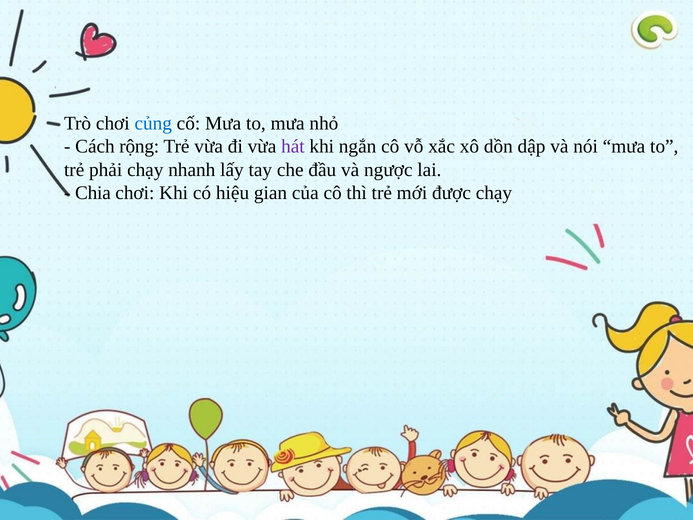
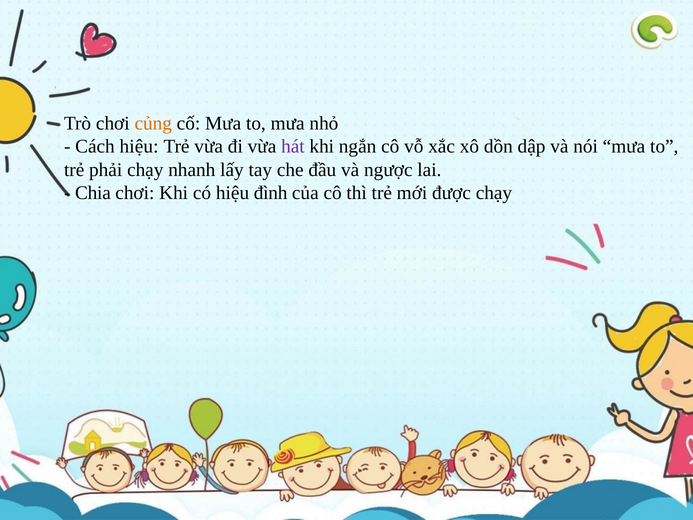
củng colour: blue -> orange (153, 123)
Cách rộng: rộng -> hiệu (139, 146)
gian: gian -> đình (271, 193)
